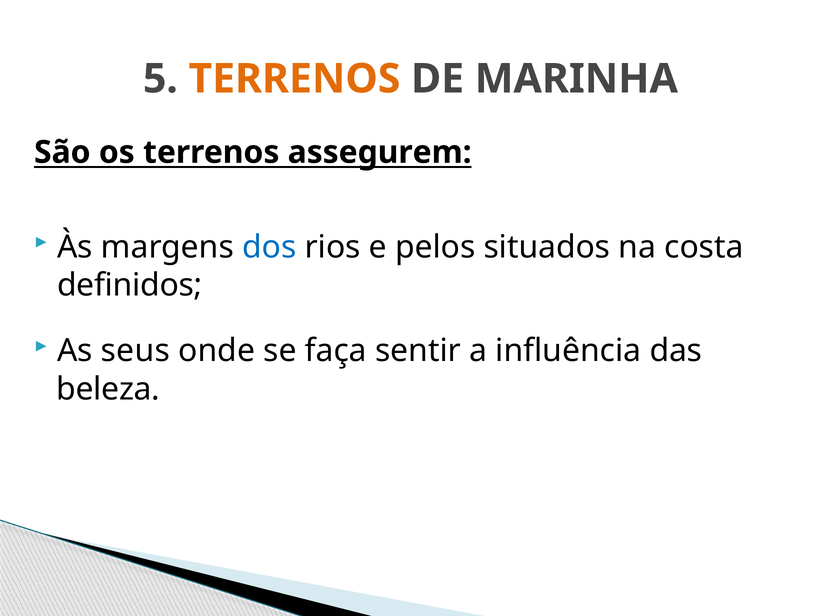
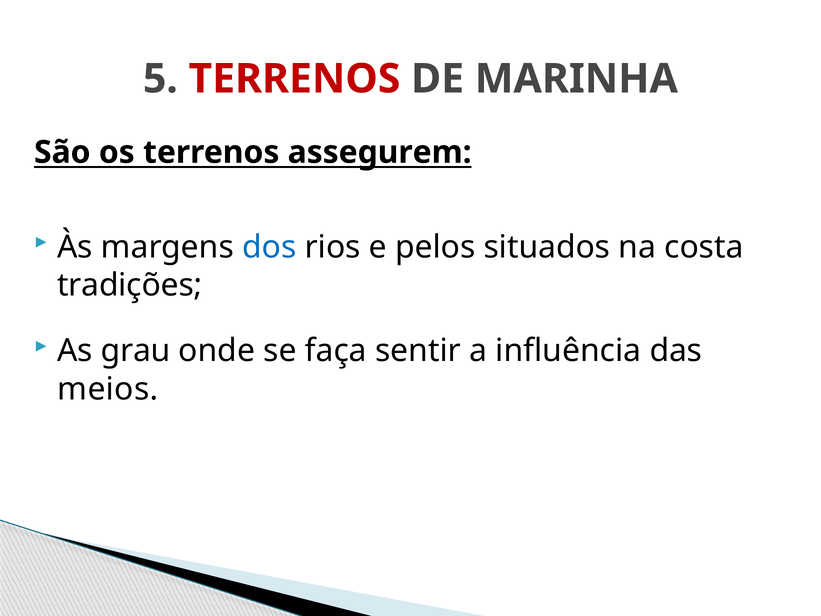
TERRENOS colour: orange -> red (294, 79)
definidos: definidos -> tradições (130, 285)
seus: seus -> grau (136, 351)
beleza: beleza -> meios (108, 389)
